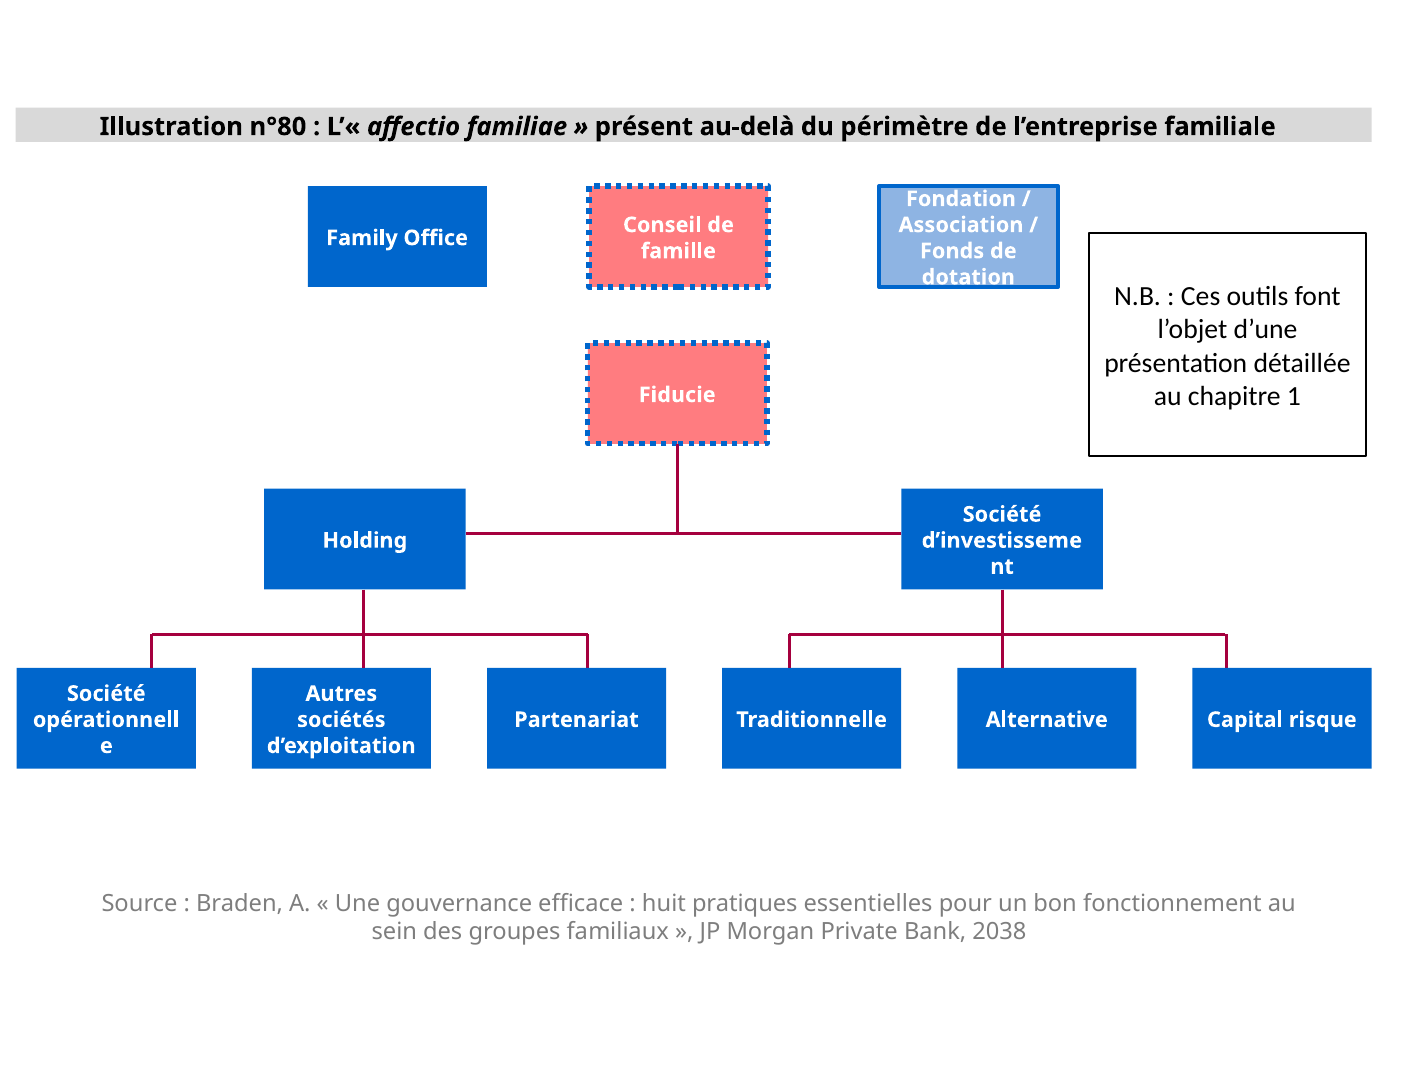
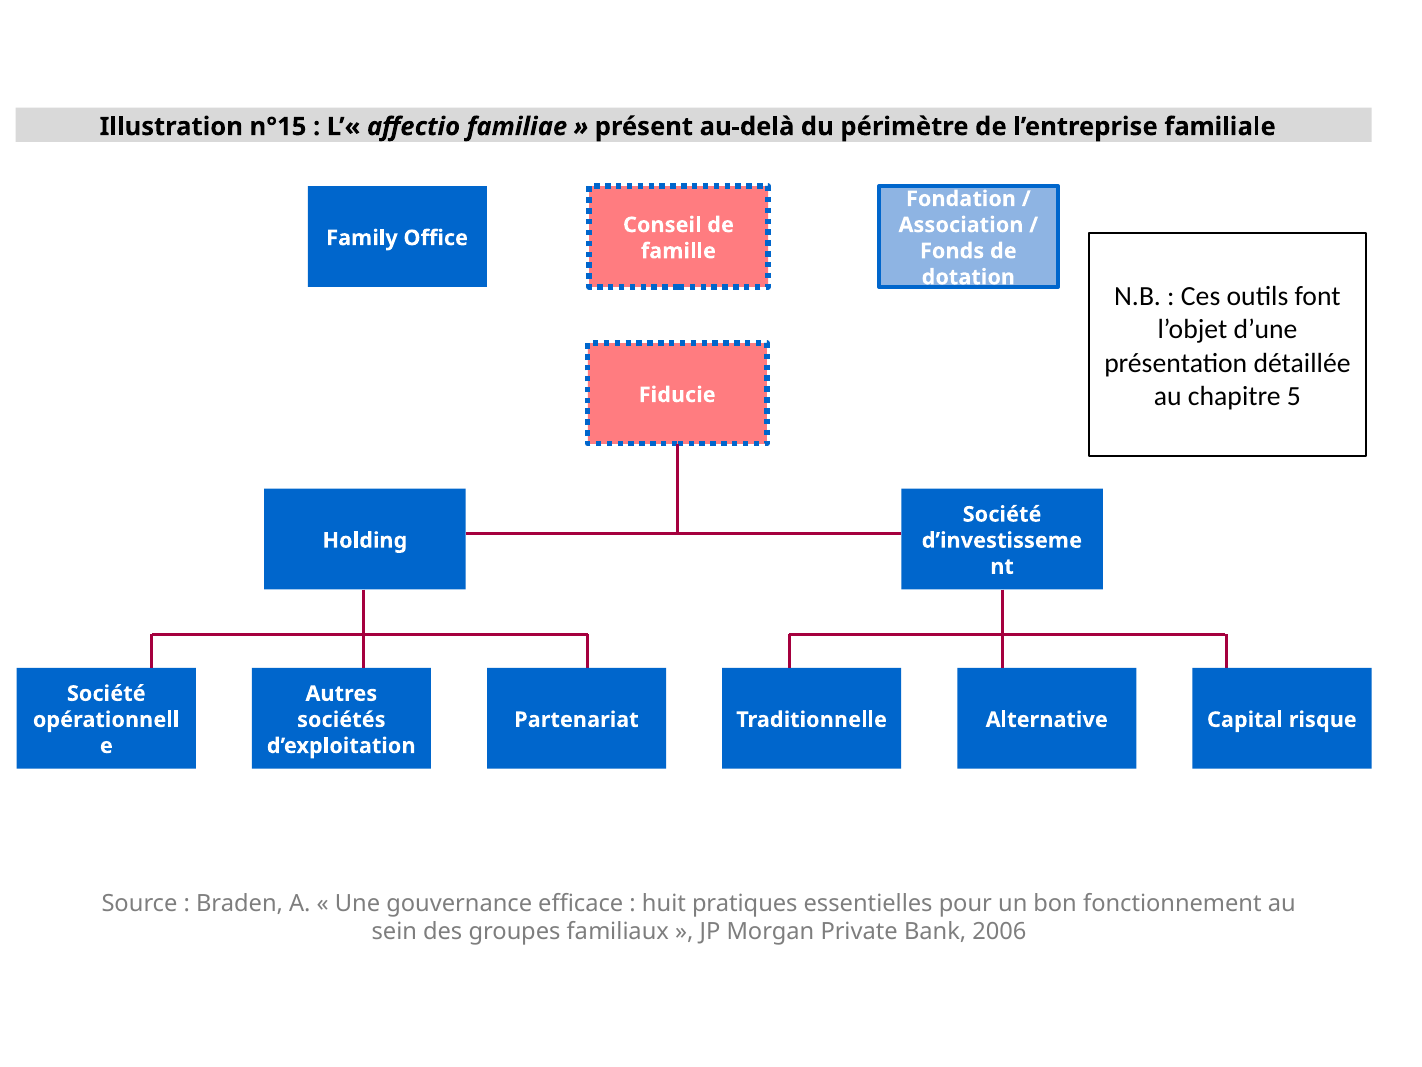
n°80: n°80 -> n°15 (278, 127)
1: 1 -> 5 (1294, 396)
2038: 2038 -> 2006 (999, 932)
